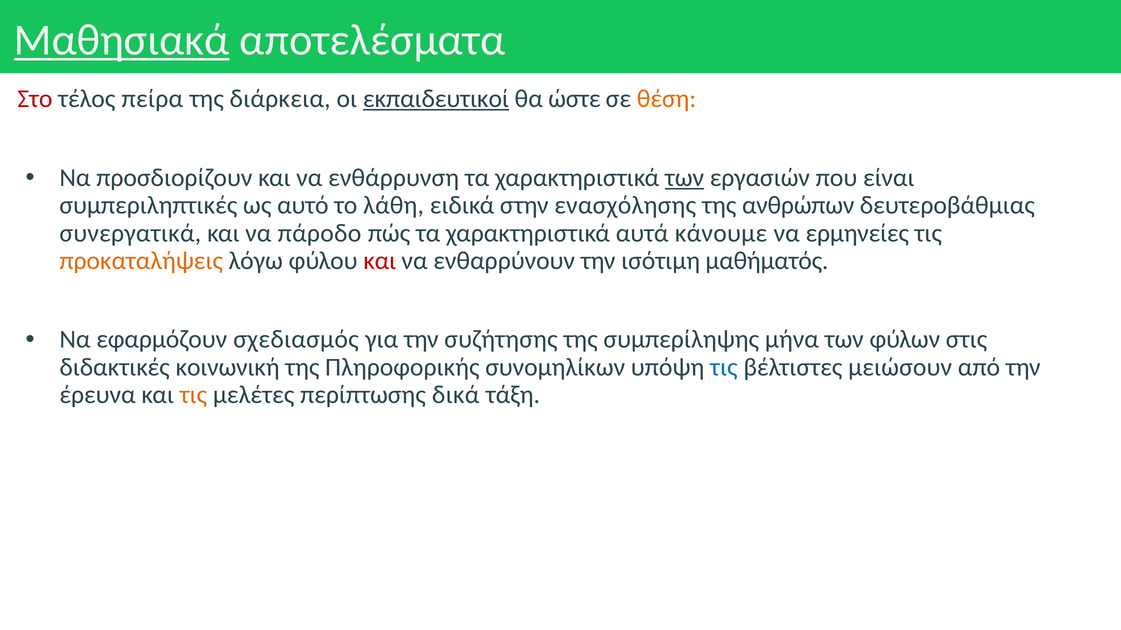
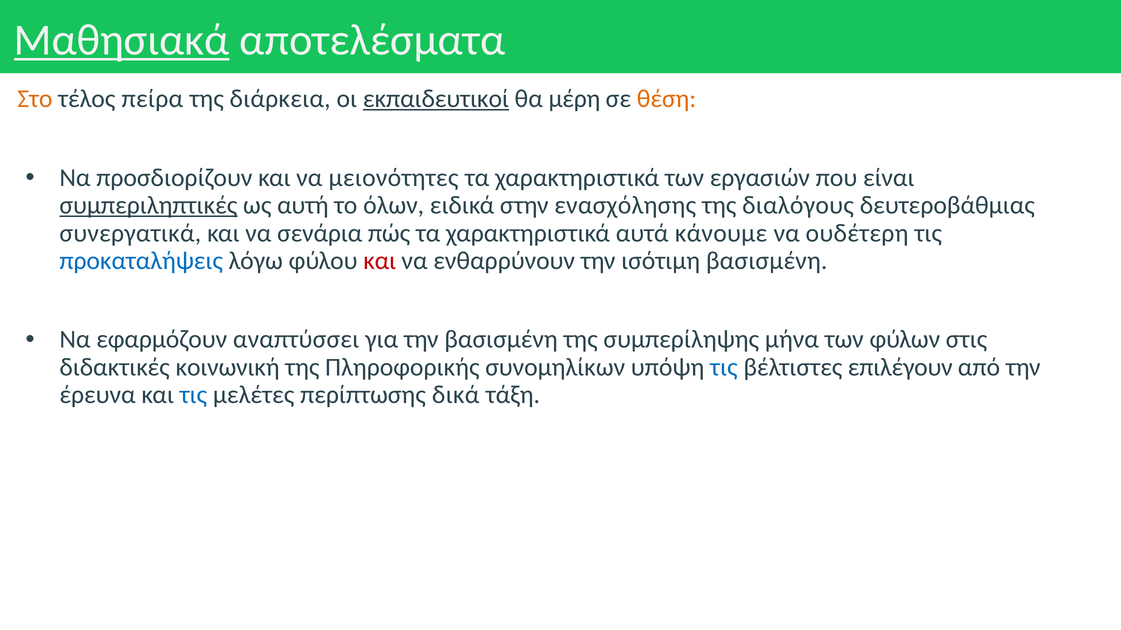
Στο colour: red -> orange (35, 99)
ώστε: ώστε -> μέρη (574, 99)
ενθάρρυνση: ενθάρρυνση -> μειονότητες (394, 178)
των underline: present -> none (685, 178)
συμπεριληπτικές underline: none -> present (148, 206)
αυτό: αυτό -> αυτή (303, 206)
λάθη: λάθη -> όλων (394, 206)
ανθρώπων: ανθρώπων -> διαλόγους (798, 206)
πάροδο: πάροδο -> σενάρια (320, 233)
ερμηνείες: ερμηνείες -> ουδέτερη (857, 233)
προκαταλήψεις colour: orange -> blue (141, 261)
ισότιμη μαθήματός: μαθήματός -> βασισμένη (767, 261)
σχεδιασμός: σχεδιασμός -> αναπτύσσει (296, 340)
την συζήτησης: συζήτησης -> βασισμένη (501, 340)
μειώσουν: μειώσουν -> επιλέγουν (900, 368)
τις colour: orange -> blue (193, 395)
